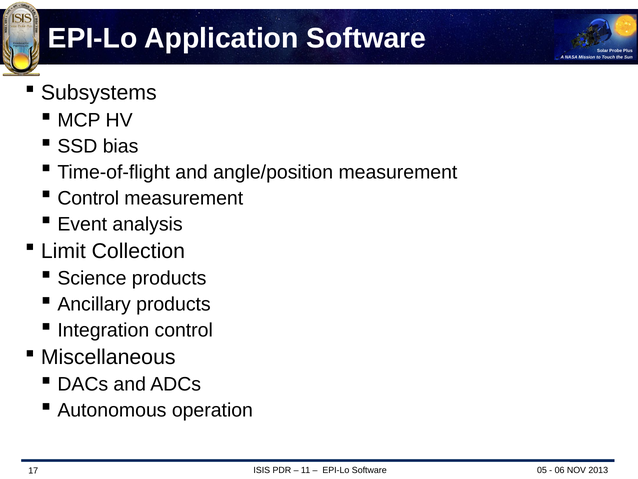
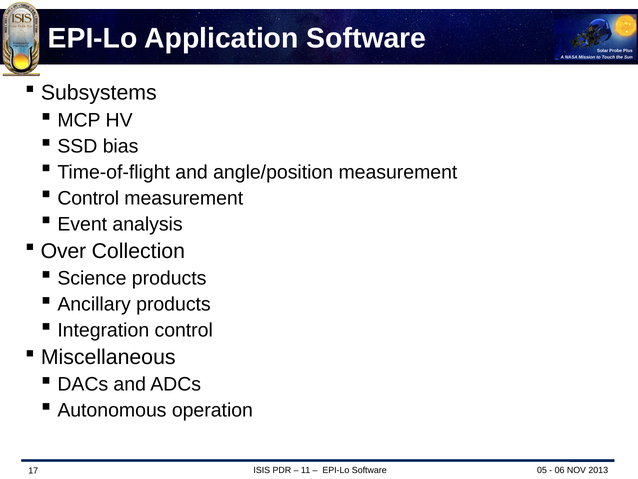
Limit: Limit -> Over (63, 251)
